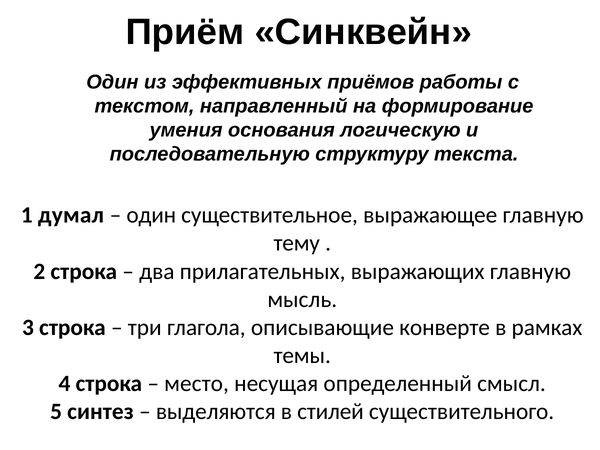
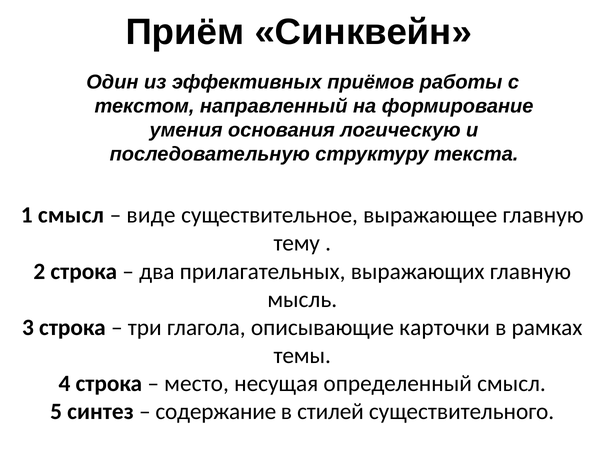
1 думал: думал -> смысл (71, 215)
один: один -> виде (151, 215)
конверте: конверте -> карточки (445, 327)
выделяются: выделяются -> содержание (216, 411)
